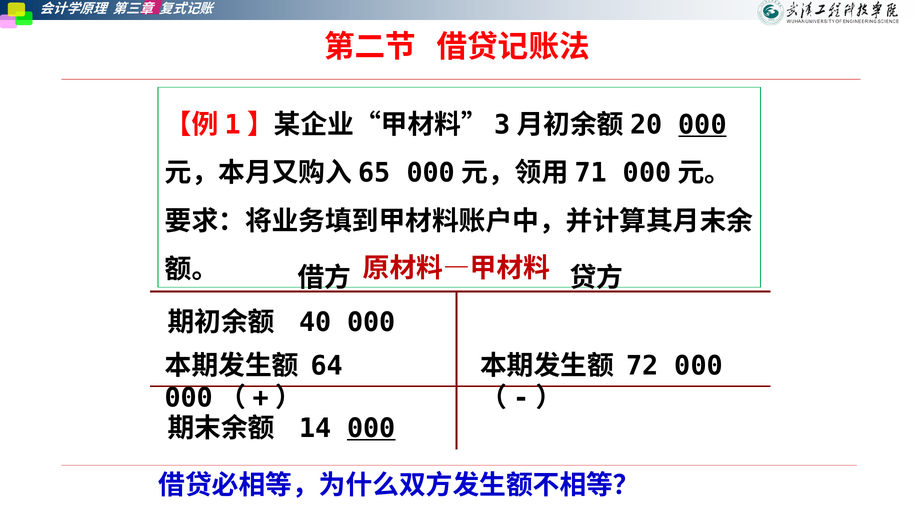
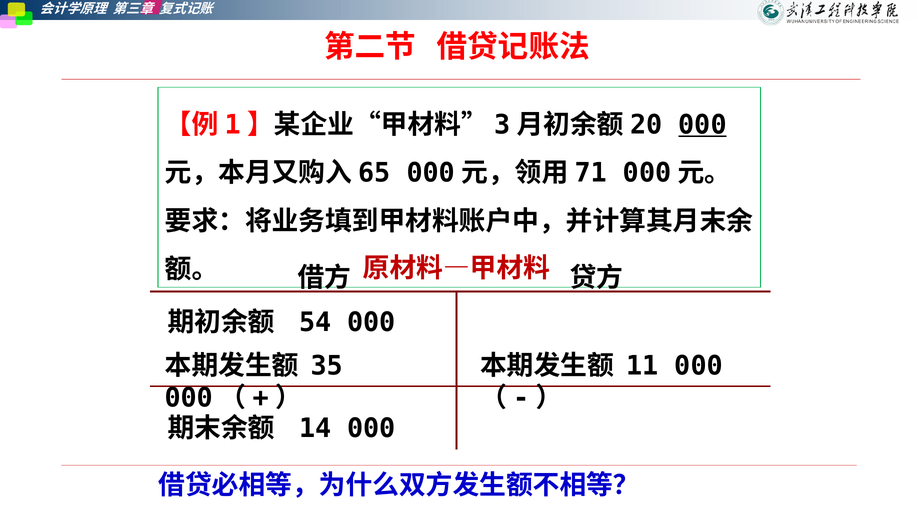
40: 40 -> 54 (315, 322)
64: 64 -> 35 (327, 365)
72: 72 -> 11 (642, 365)
000 underline: present -> none (371, 428)
